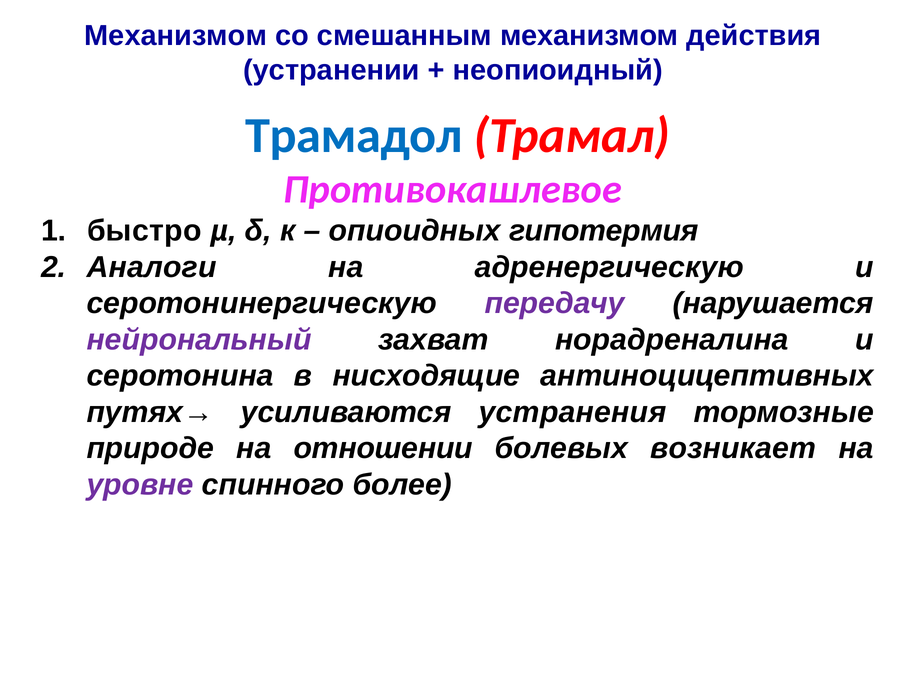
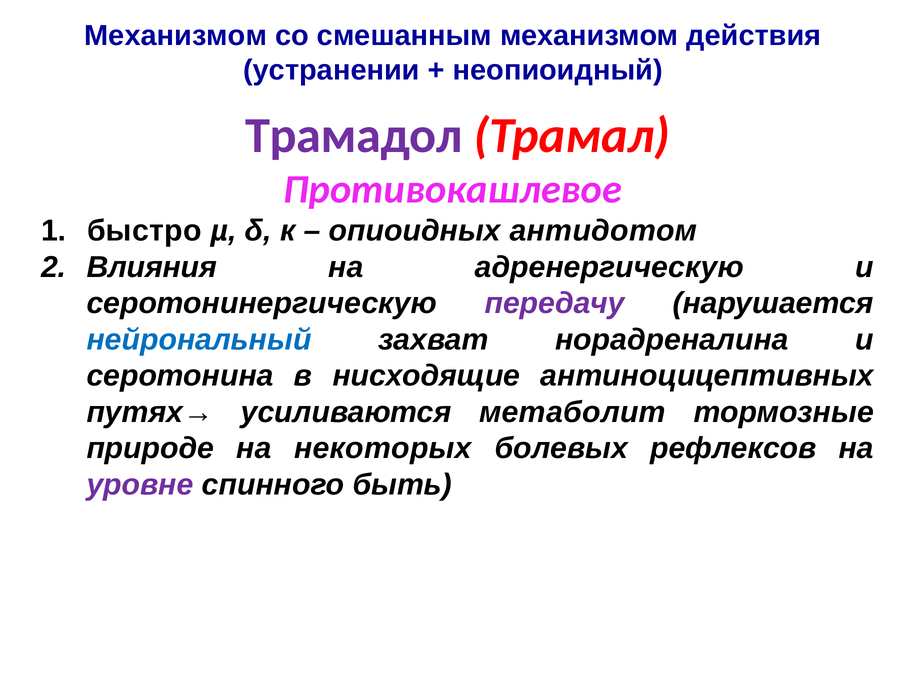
Трамадол colour: blue -> purple (354, 136)
гипотермия: гипотермия -> антидотом (604, 231)
Аналоги: Аналоги -> Влияния (152, 267)
нейрональный colour: purple -> blue (199, 340)
устранения: устранения -> метаболит (573, 412)
отношении: отношении -> некоторых (383, 449)
возникает: возникает -> рефлексов (733, 449)
более: более -> быть (402, 485)
